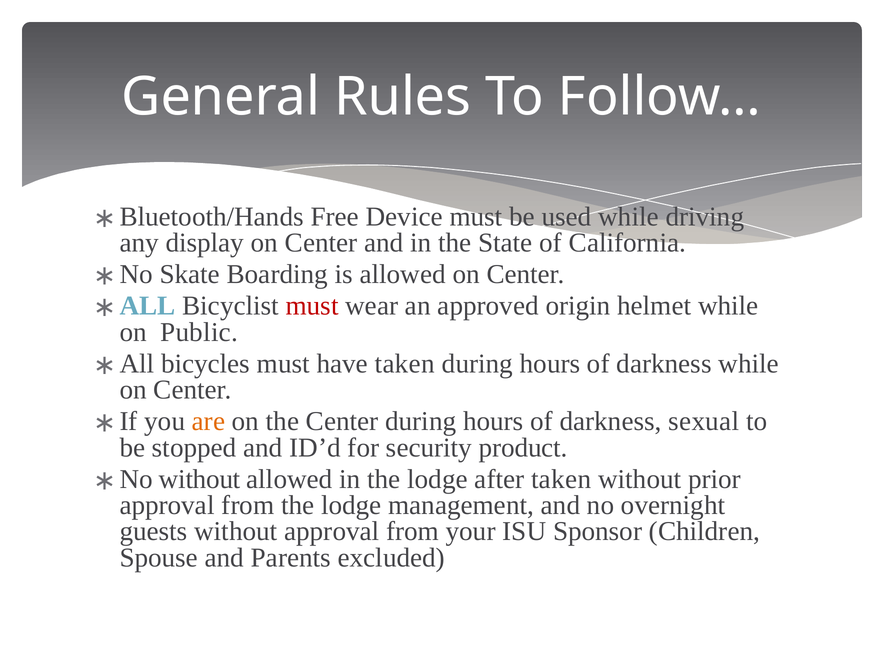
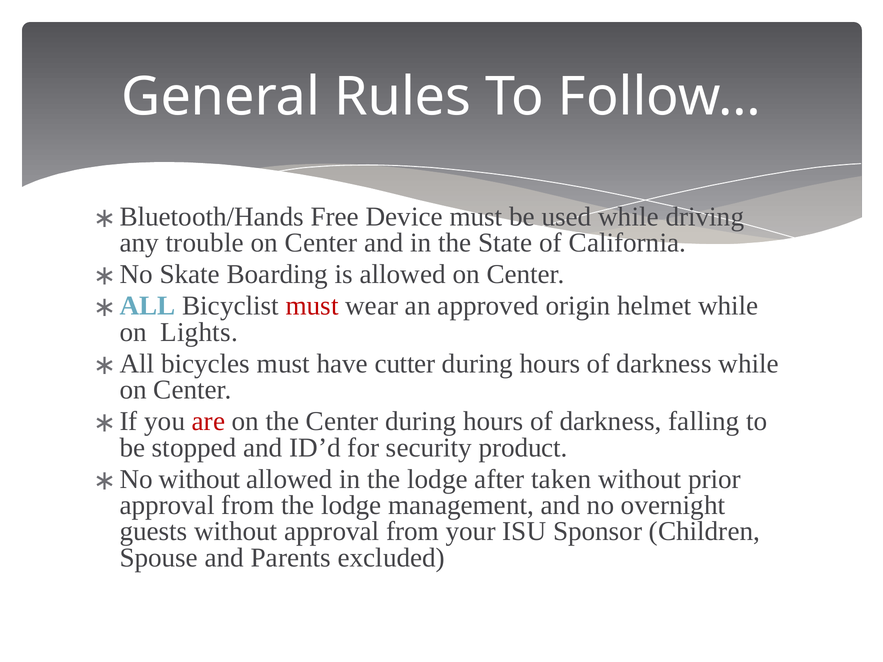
display: display -> trouble (205, 243)
Public: Public -> Lights (199, 332)
have taken: taken -> cutter (405, 364)
are colour: orange -> red (209, 422)
sexual: sexual -> falling (704, 422)
